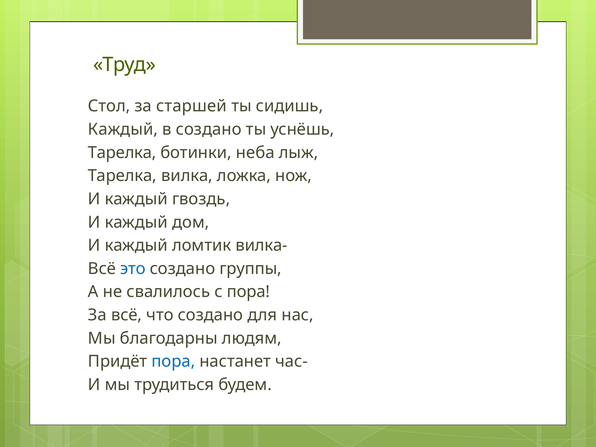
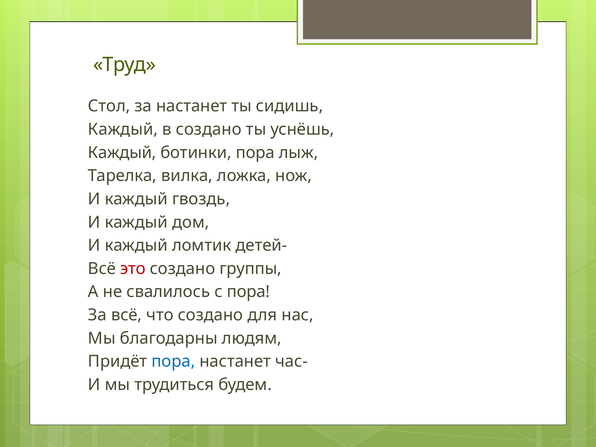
за старшей: старшей -> настанет (192, 106)
Тарелка: Тарелка -> Каждый (122, 153)
ботинки неба: неба -> пора (255, 153)
вилка-: вилка- -> детей- (261, 245)
это colour: blue -> red (133, 269)
